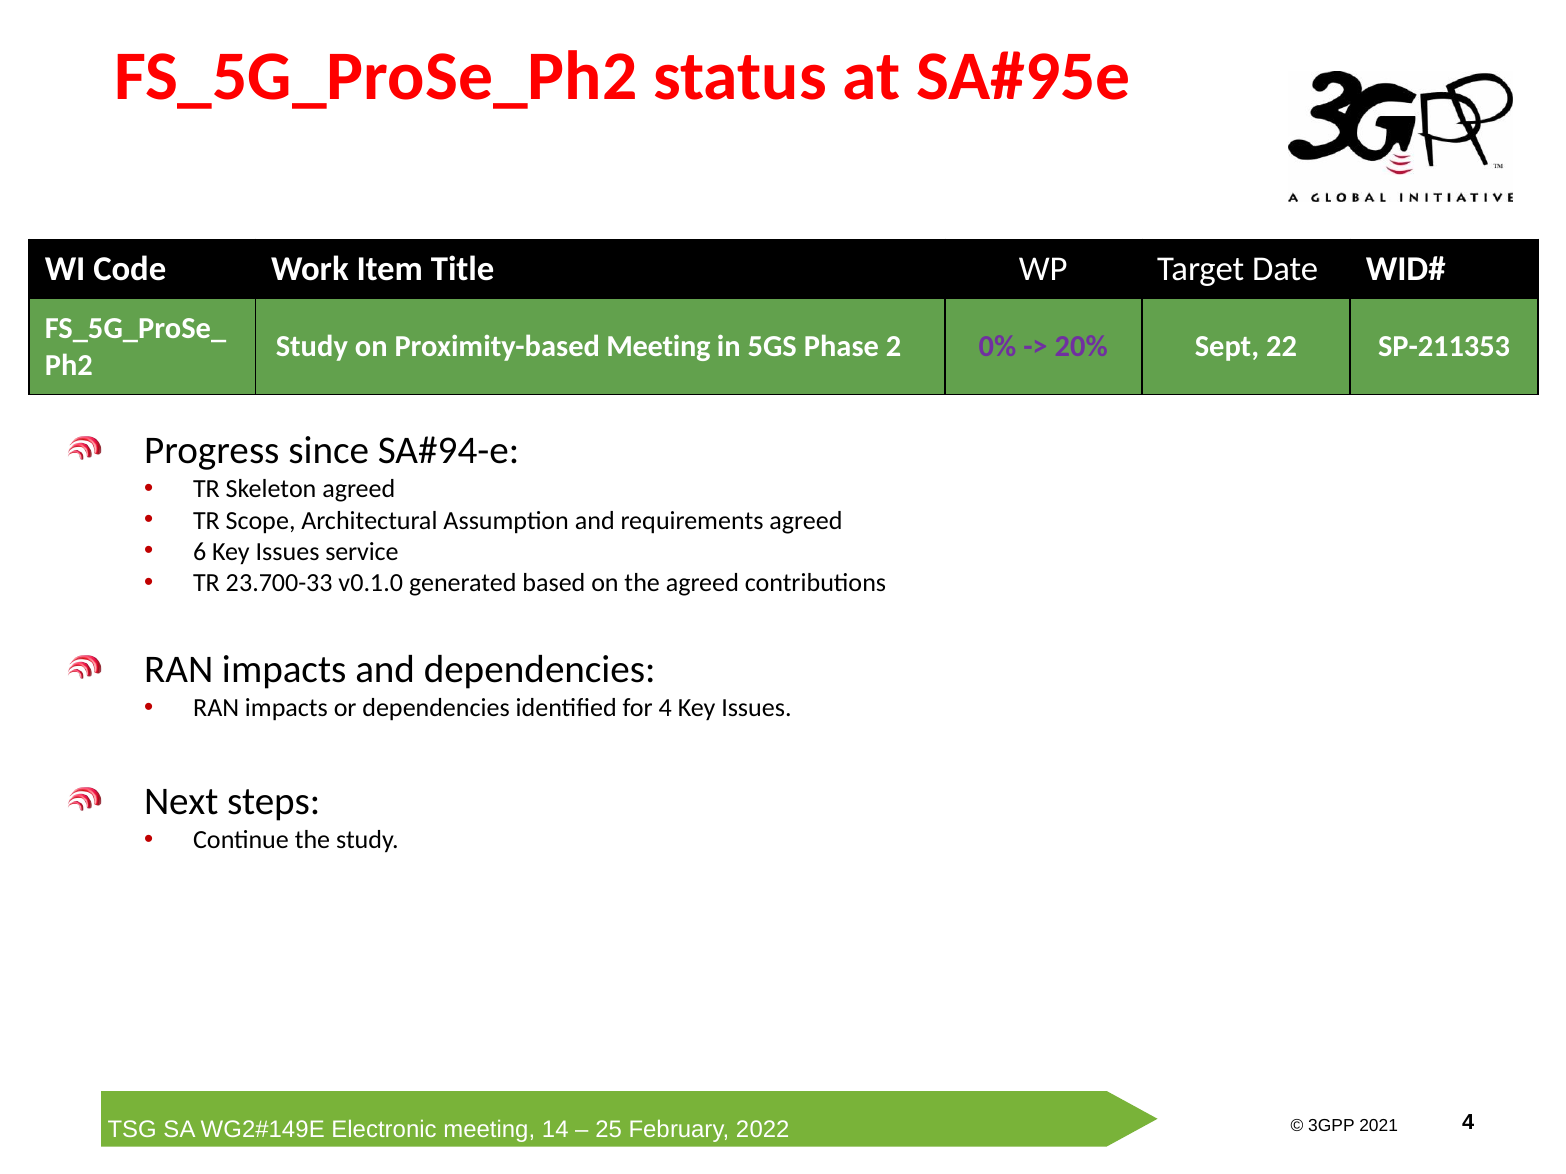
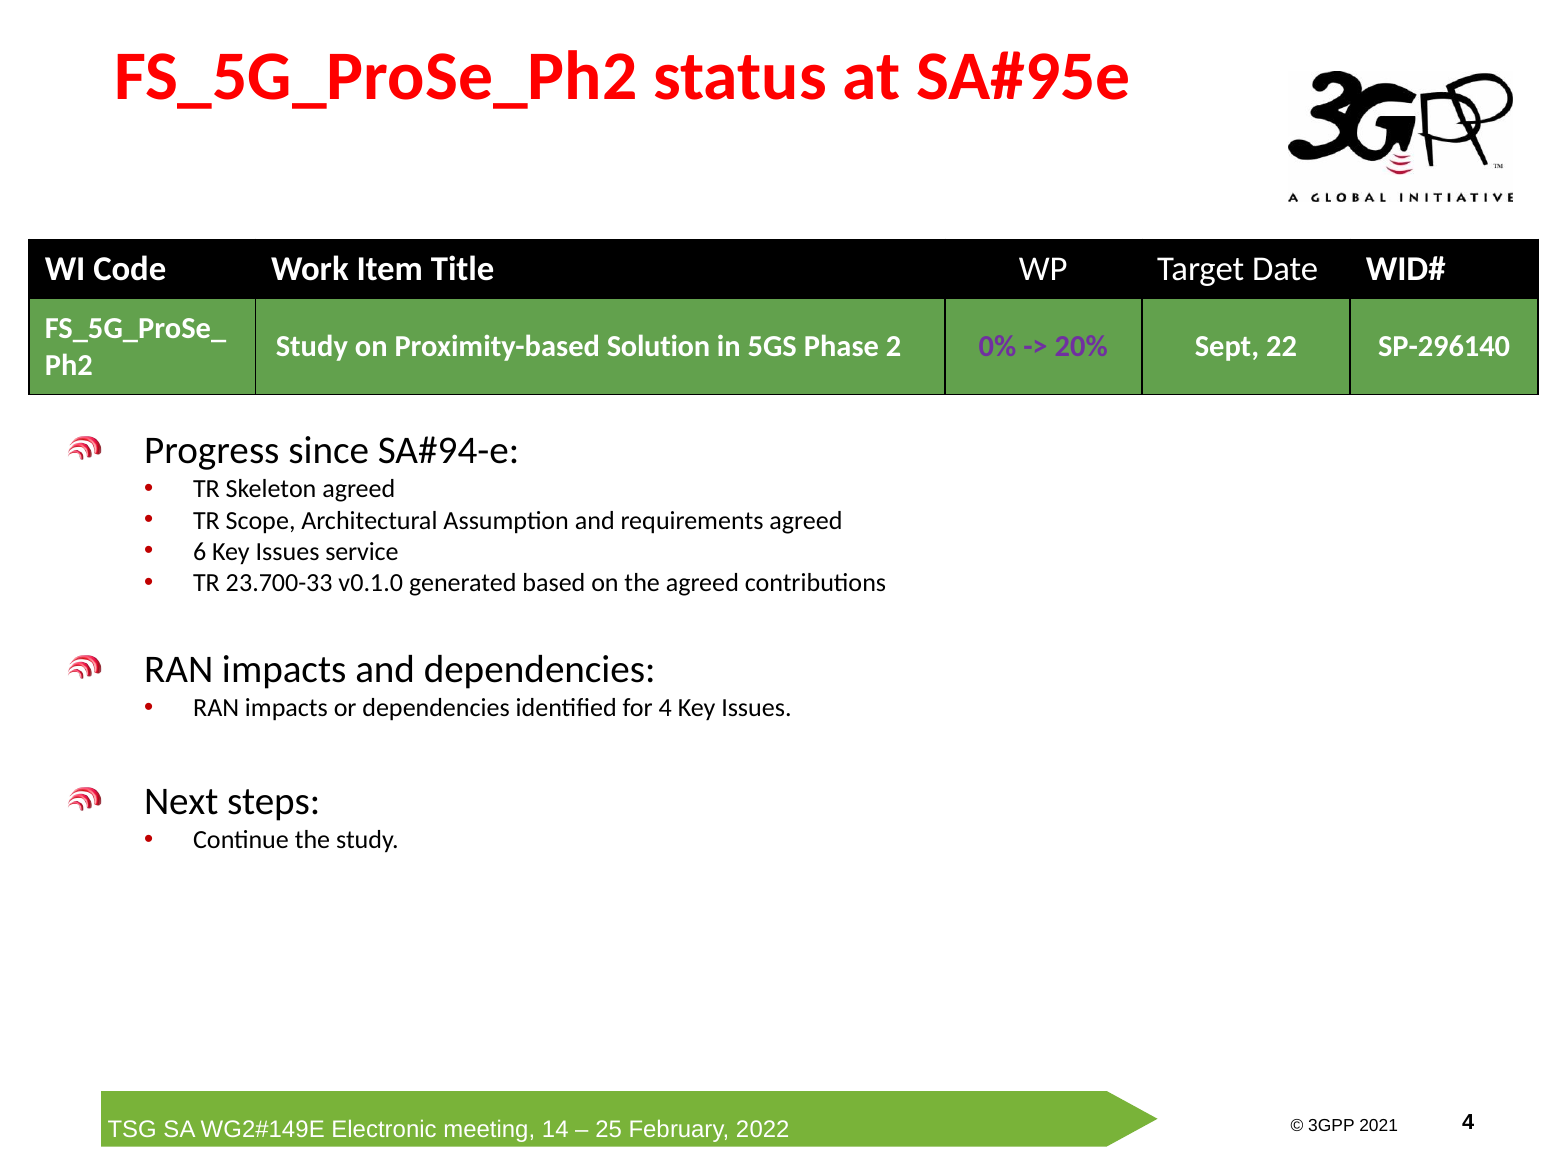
Proximity-based Meeting: Meeting -> Solution (658, 347)
SP-211353: SP-211353 -> SP-296140 (1444, 347)
